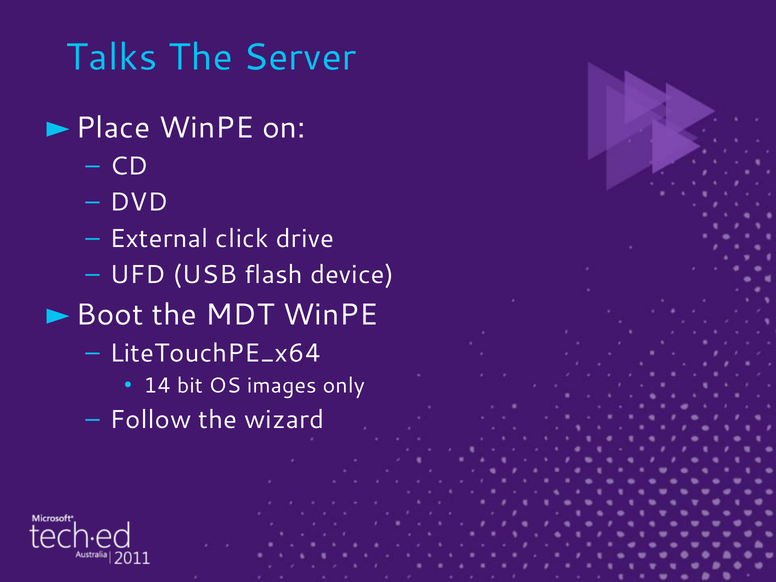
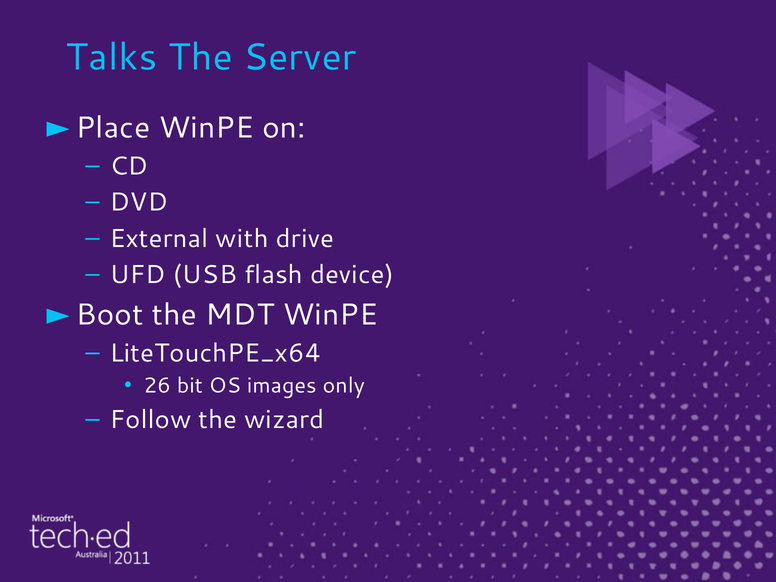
click: click -> with (242, 238)
14: 14 -> 26 (157, 386)
